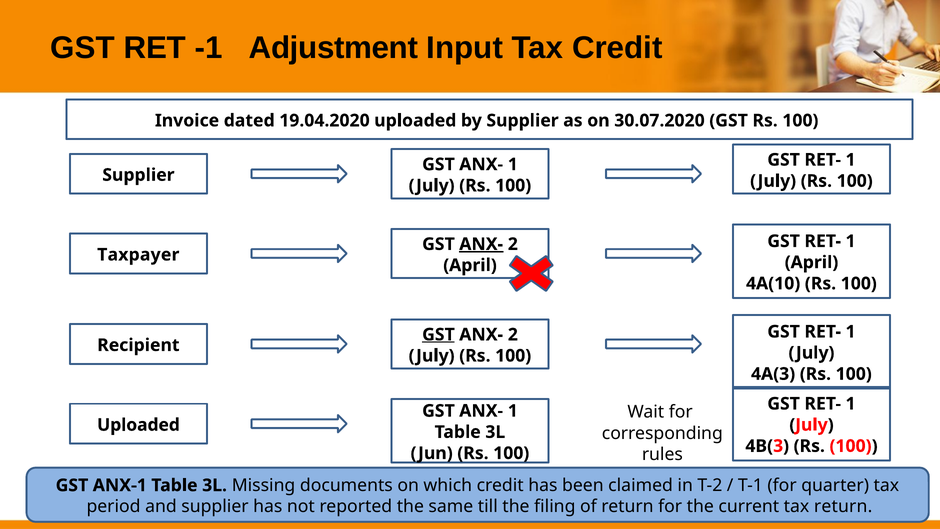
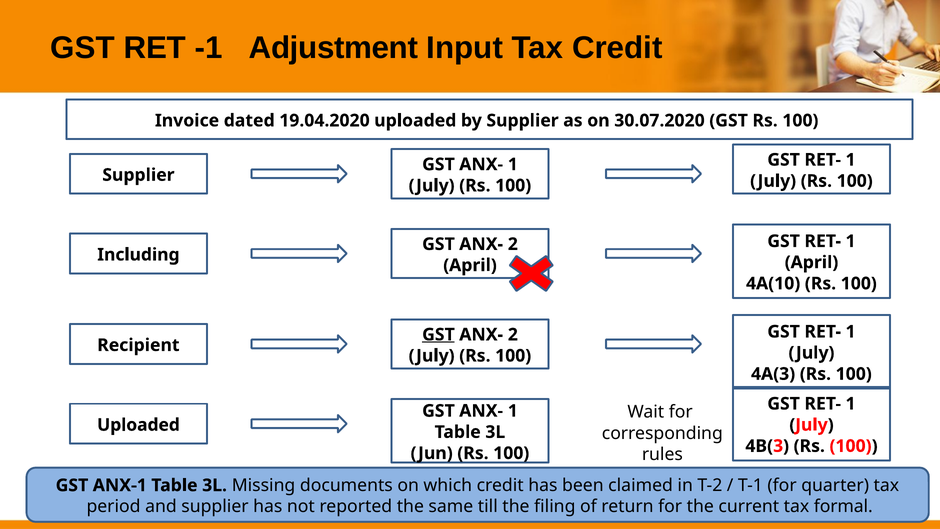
ANX- underline: present -> none (481, 244)
Taxpayer: Taxpayer -> Including (138, 255)
tax return: return -> formal (843, 506)
